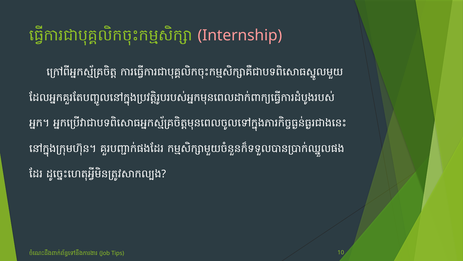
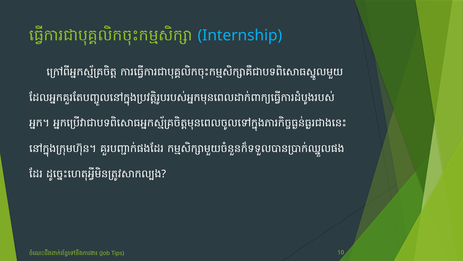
Internship colour: pink -> light blue (240, 35)
